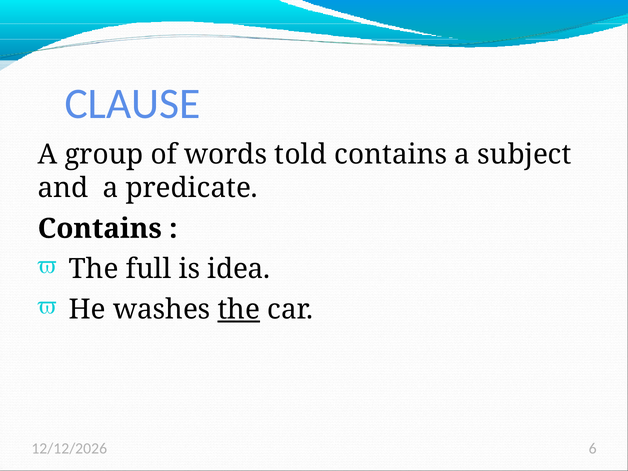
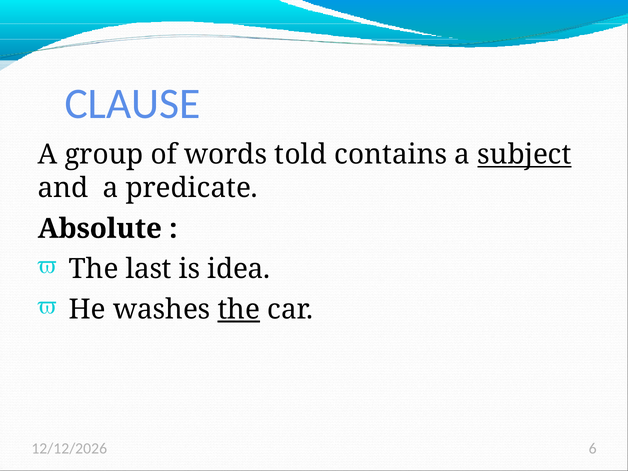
subject underline: none -> present (524, 155)
Contains: Contains -> Absolute (100, 229)
full: full -> last (149, 269)
